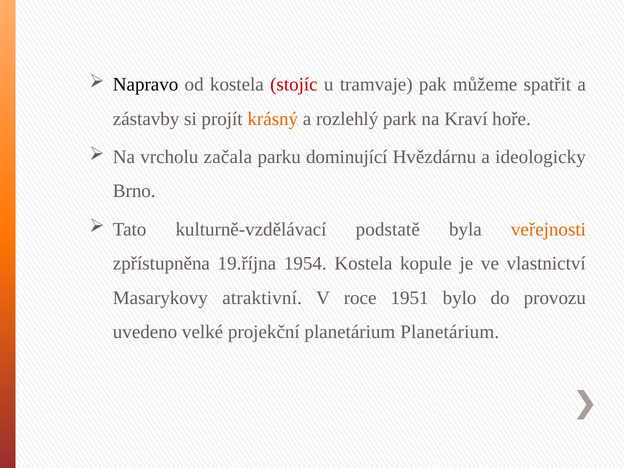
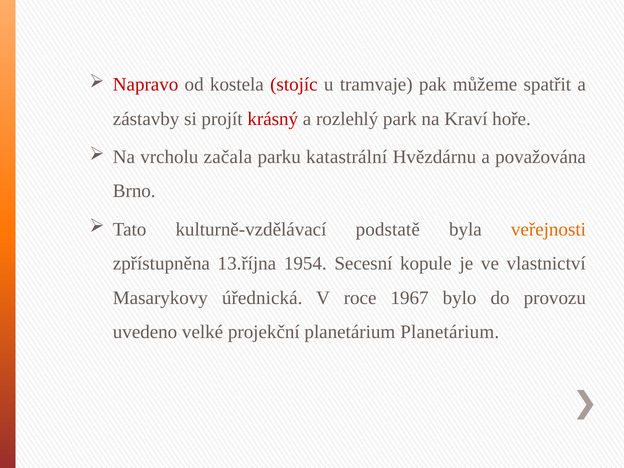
Napravo colour: black -> red (146, 85)
krásný colour: orange -> red (273, 119)
dominující: dominující -> katastrální (347, 157)
ideologicky: ideologicky -> považována (541, 157)
19.října: 19.října -> 13.října (247, 264)
1954 Kostela: Kostela -> Secesní (363, 264)
atraktivní: atraktivní -> úřednická (262, 298)
1951: 1951 -> 1967 (410, 298)
